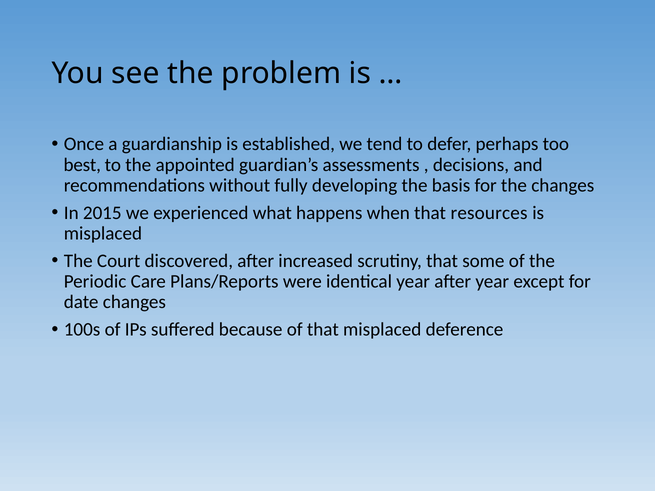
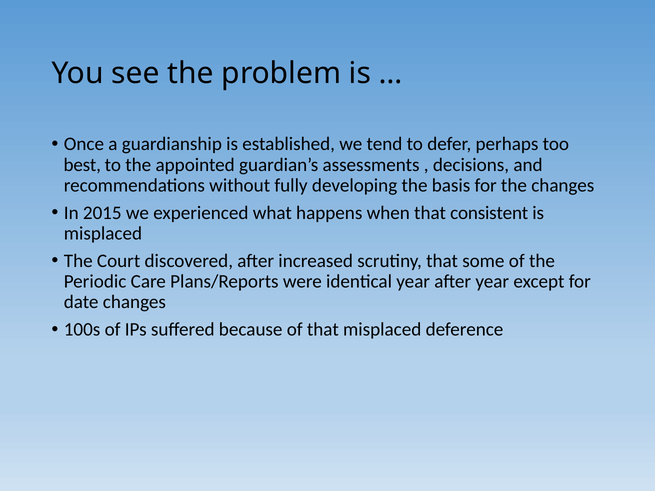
resources: resources -> consistent (489, 213)
